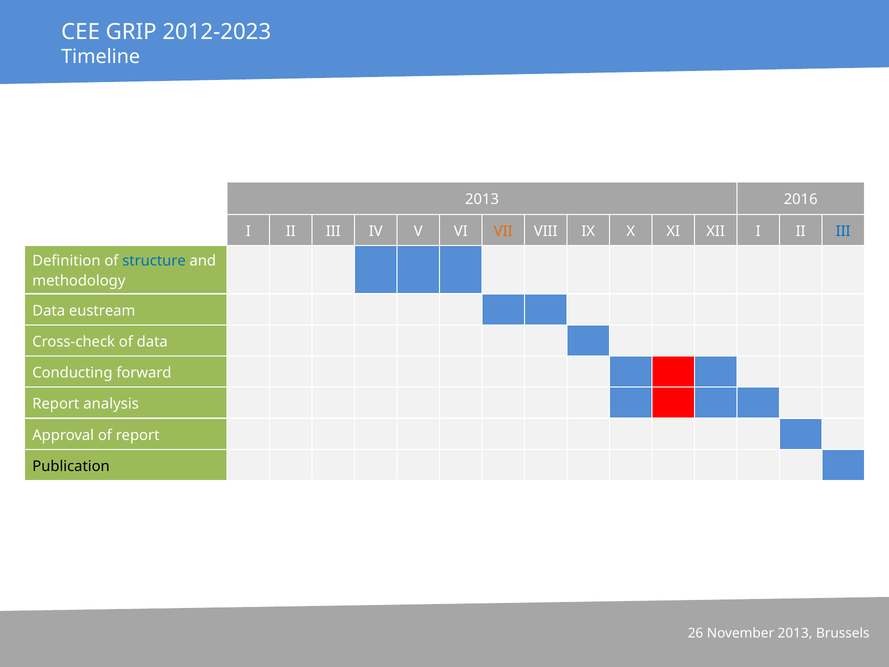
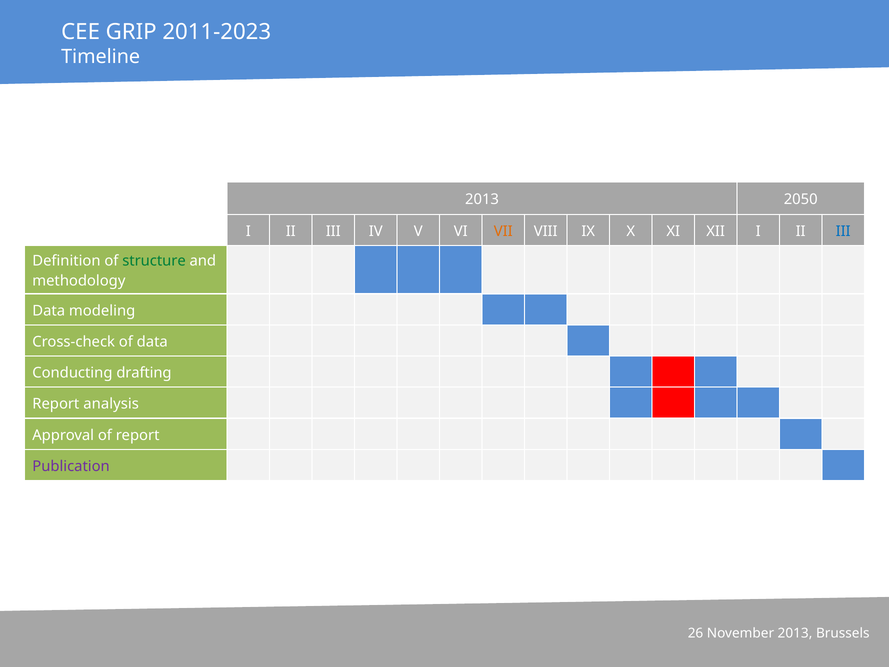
2012-2023: 2012-2023 -> 2011-2023 (217, 32)
2016: 2016 -> 2050 (801, 199)
structure colour: blue -> green (154, 261)
eustream: eustream -> modeling (102, 311)
forward: forward -> drafting (144, 373)
Publication colour: black -> purple (71, 466)
